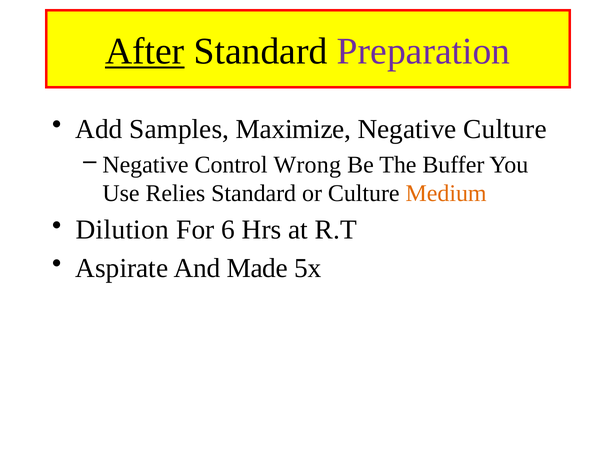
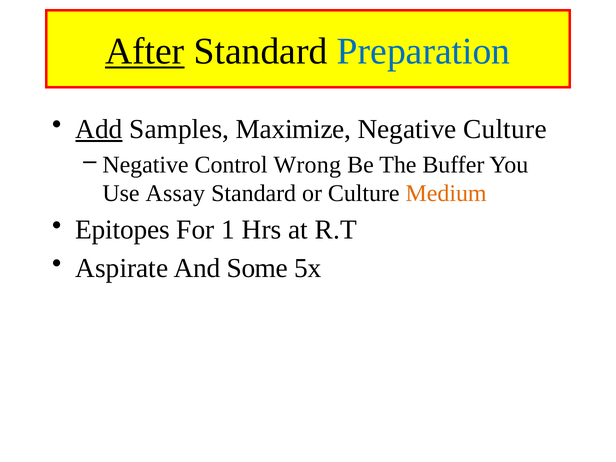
Preparation colour: purple -> blue (424, 51)
Add underline: none -> present (99, 129)
Relies: Relies -> Assay (175, 193)
Dilution: Dilution -> Epitopes (123, 230)
6: 6 -> 1 (228, 230)
Made: Made -> Some (257, 268)
